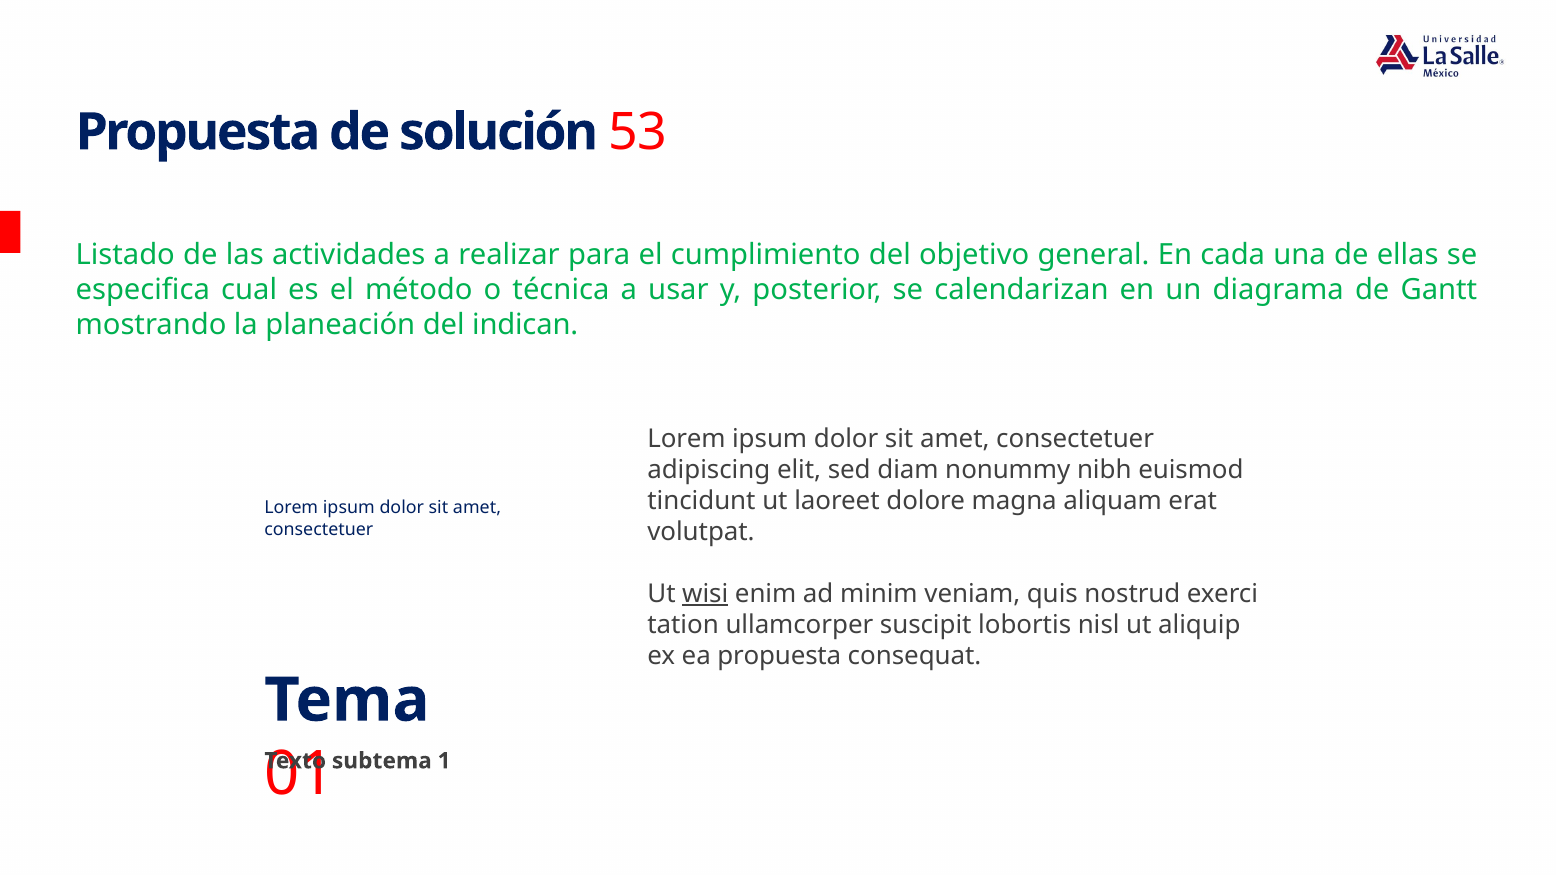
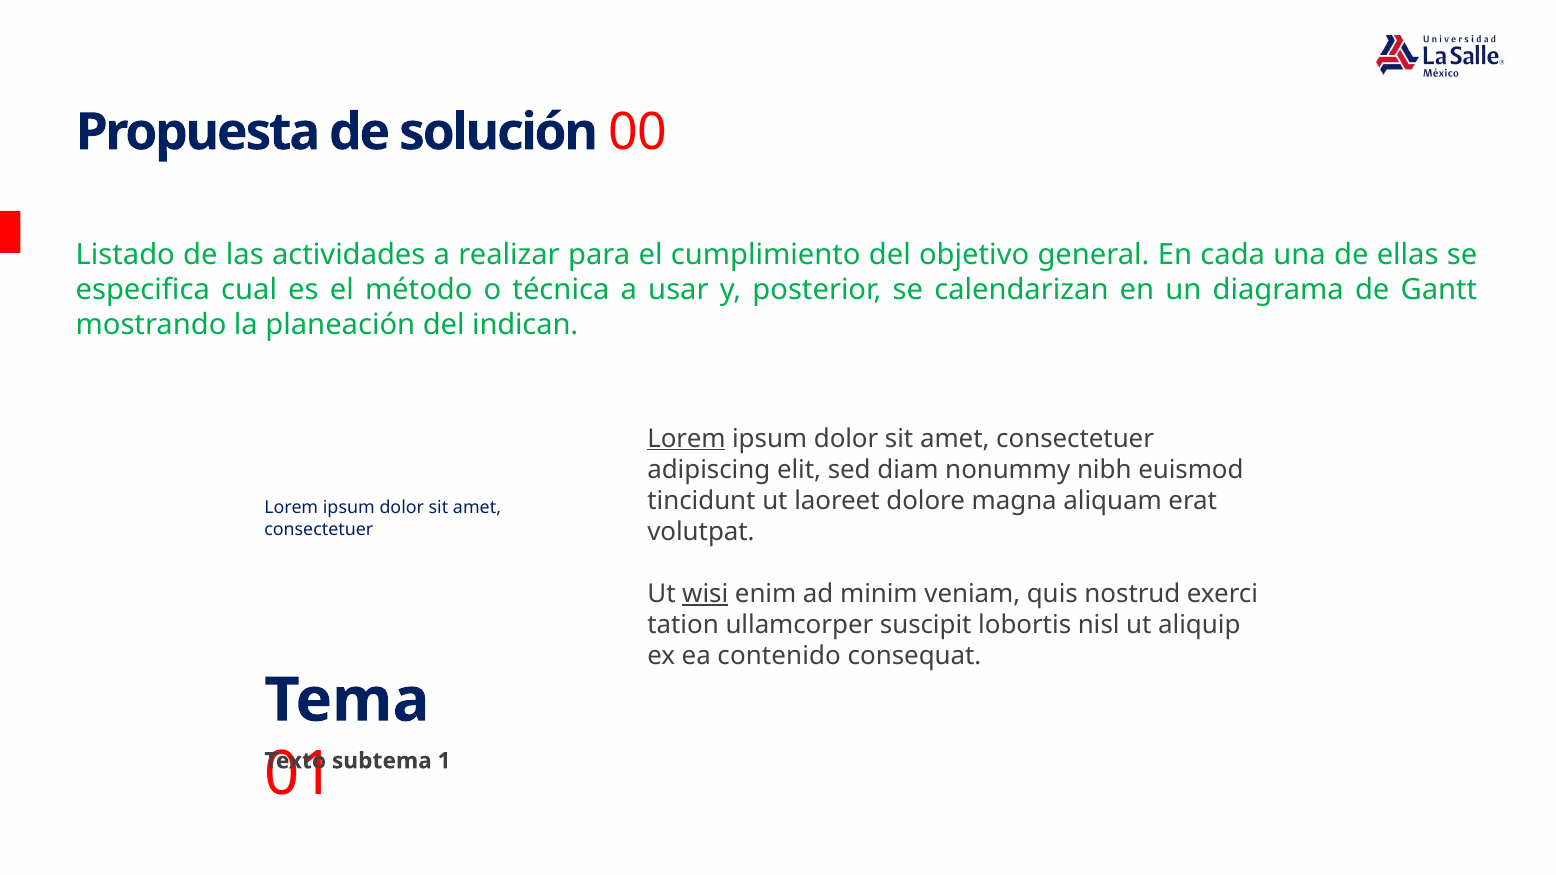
53: 53 -> 00 (638, 132)
Lorem underline: none -> present (687, 439)
ea propuesta: propuesta -> contenido (779, 656)
